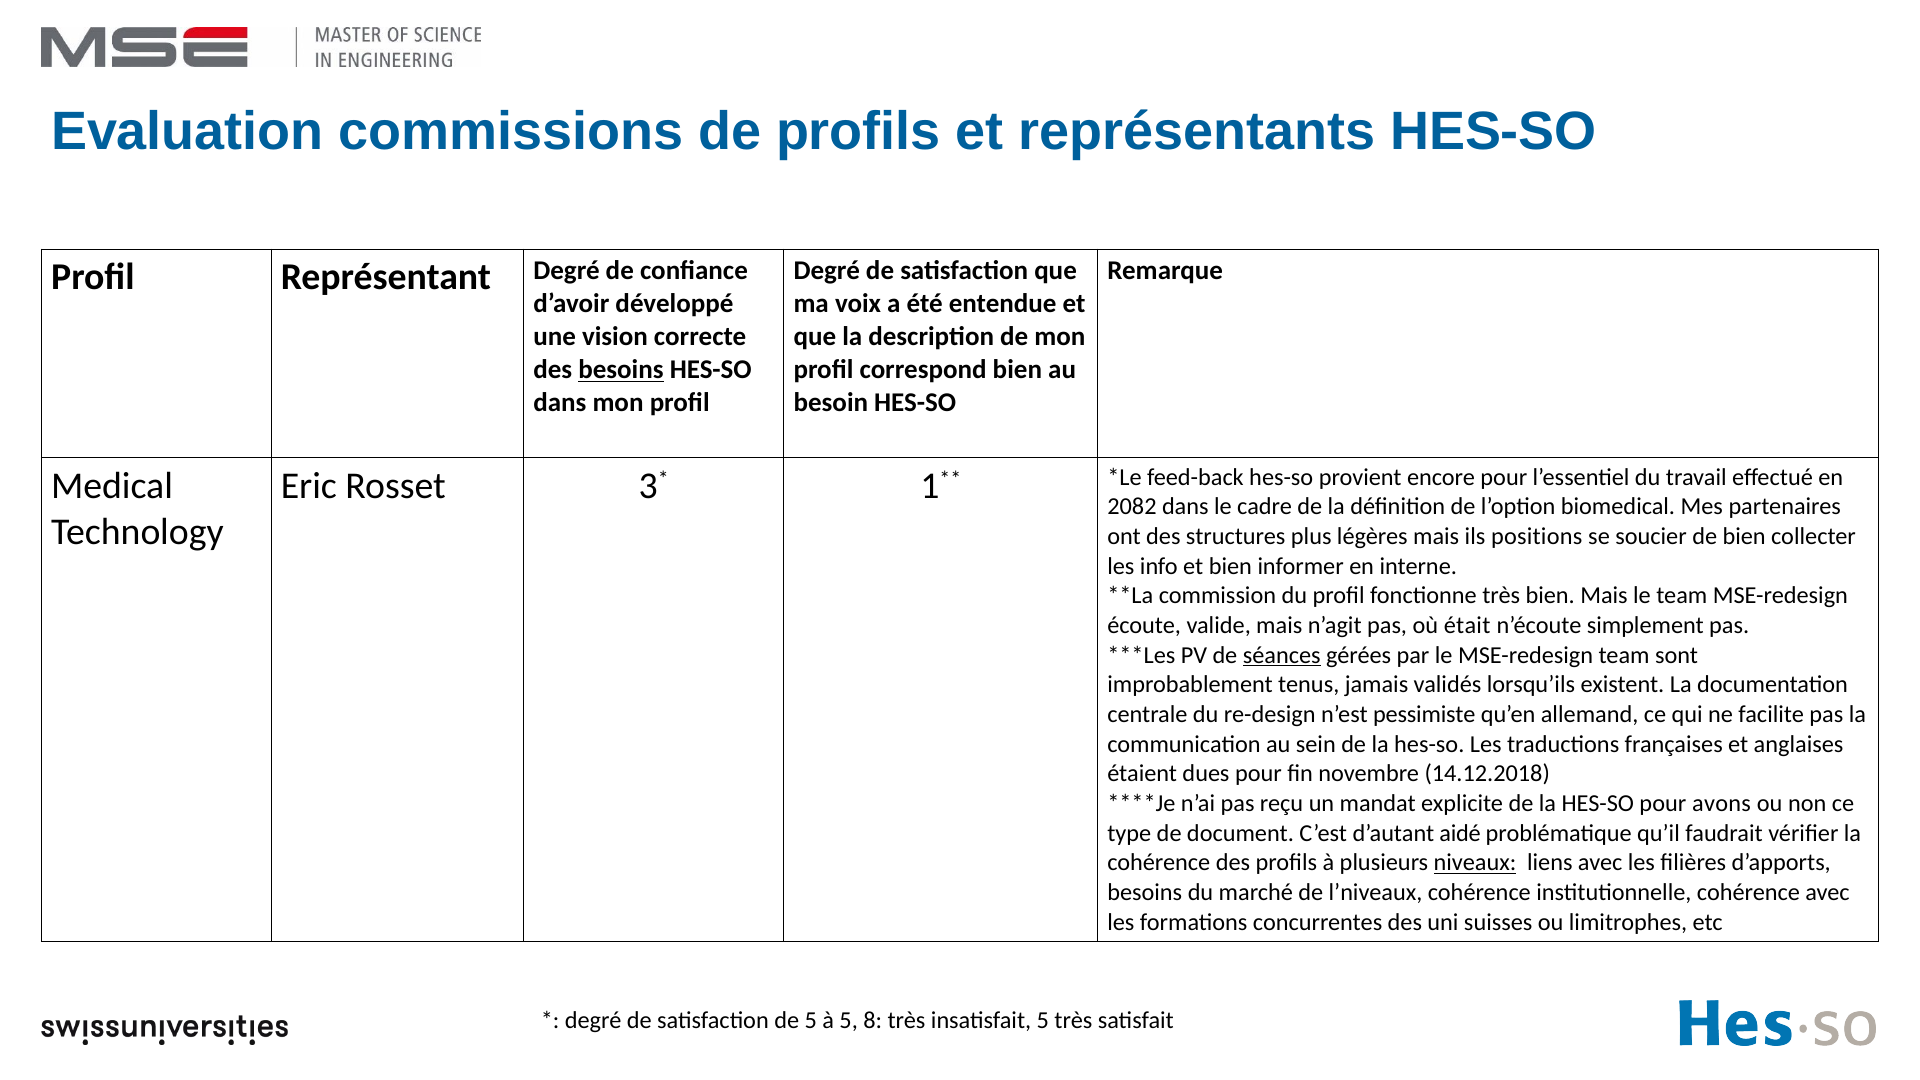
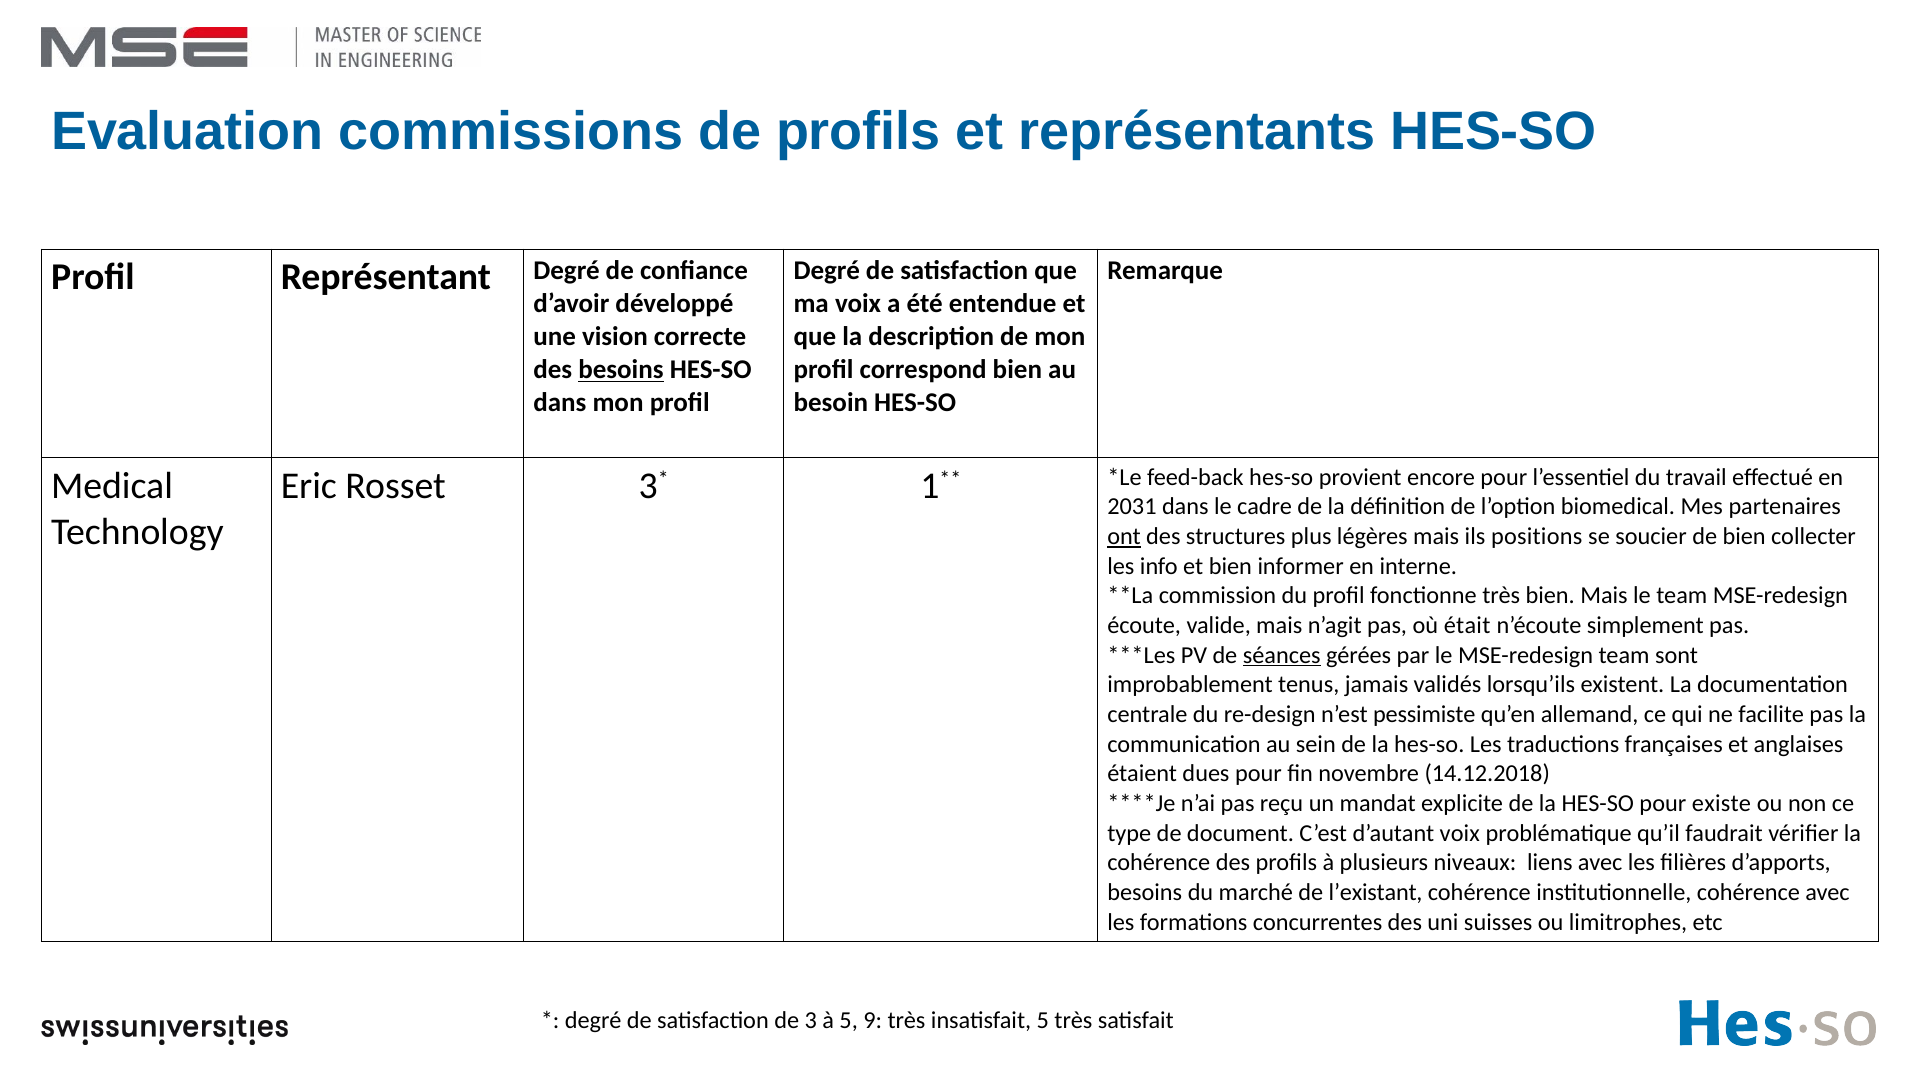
2082: 2082 -> 2031 (1132, 507)
ont underline: none -> present (1124, 537)
avons: avons -> existe (1721, 803)
d’autant aidé: aidé -> voix (1460, 833)
niveaux underline: present -> none (1475, 863)
l’niveaux: l’niveaux -> l’existant (1376, 892)
de 5: 5 -> 3 (811, 1020)
8: 8 -> 9 (873, 1020)
